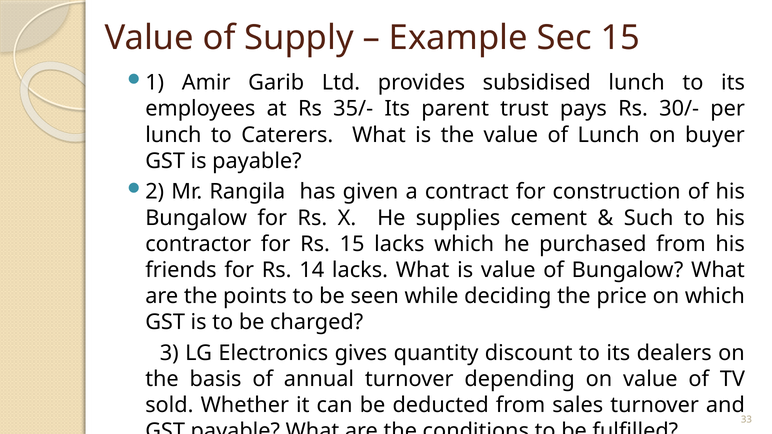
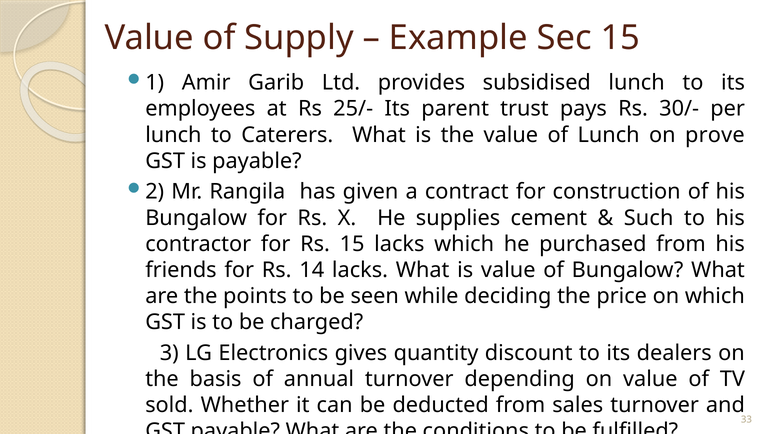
35/-: 35/- -> 25/- (353, 109)
buyer: buyer -> prove (715, 135)
